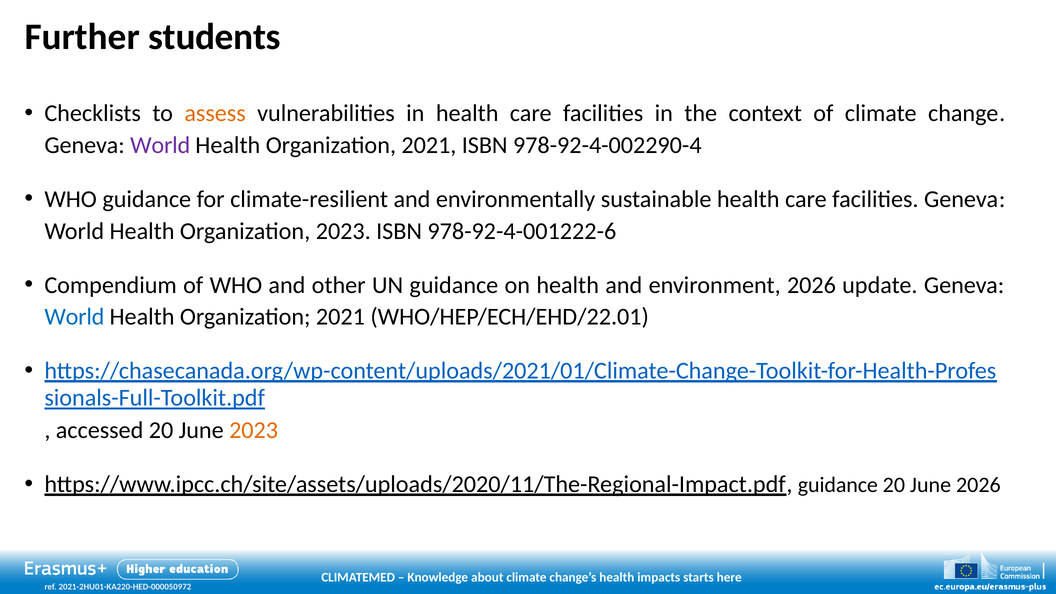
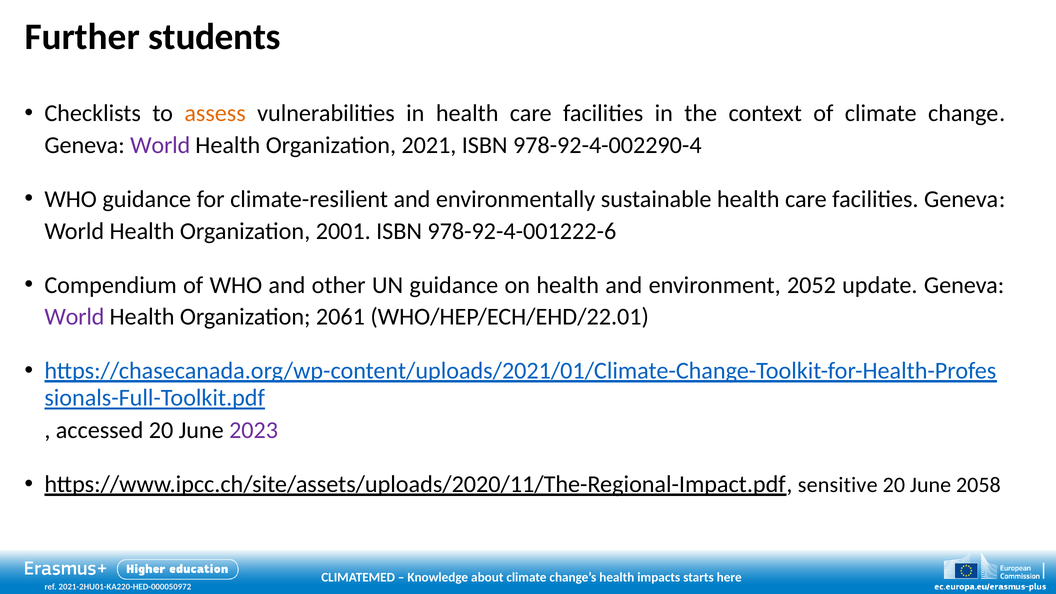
Organization 2023: 2023 -> 2001 (343, 231)
environment 2026: 2026 -> 2052 (811, 285)
World colour: blue -> purple (74, 317)
2021: 2021 -> 2061 (340, 317)
2023 colour: orange -> purple (254, 430)
https://www.ipcc.ch/site/assets/uploads/2020/11/The-Regional-Impact.pdf guidance: guidance -> sensitive (838, 485)
June 2026: 2026 -> 2058 (978, 485)
